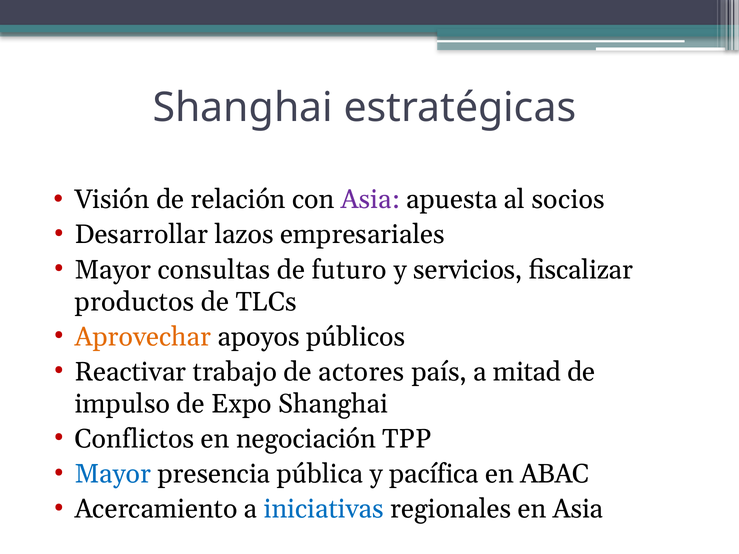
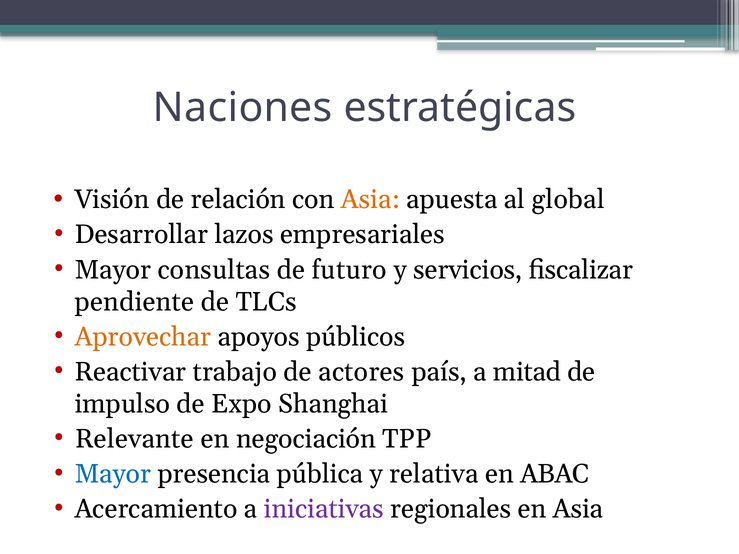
Shanghai: Shanghai -> Naciones (243, 108)
Asia colour: purple -> orange (370, 200)
socios: socios -> global (568, 200)
productos: productos -> pendiente (134, 302)
Conflictos: Conflictos -> Relevante (134, 439)
pacífica: pacífica -> relativa (434, 474)
iniciativas colour: blue -> purple (324, 509)
